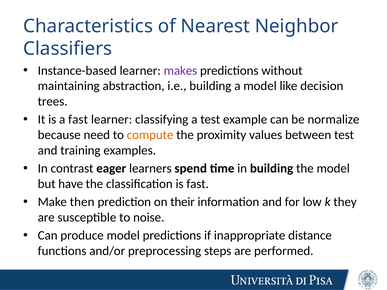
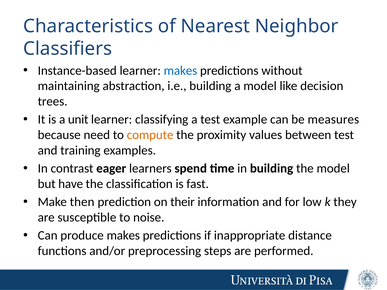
makes colour: purple -> blue (180, 71)
a fast: fast -> unit (78, 120)
normalize: normalize -> measures (333, 120)
produce model: model -> makes (123, 236)
